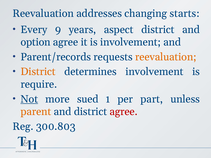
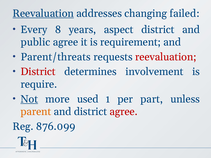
Reevaluation underline: none -> present (43, 13)
starts: starts -> failed (185, 13)
9: 9 -> 8 (58, 30)
option: option -> public (35, 42)
is involvement: involvement -> requirement (131, 42)
Parent/records: Parent/records -> Parent/threats (56, 57)
reevaluation colour: orange -> red (166, 57)
District colour: orange -> red (38, 72)
sued: sued -> used (88, 99)
300.803: 300.803 -> 876.099 (56, 127)
